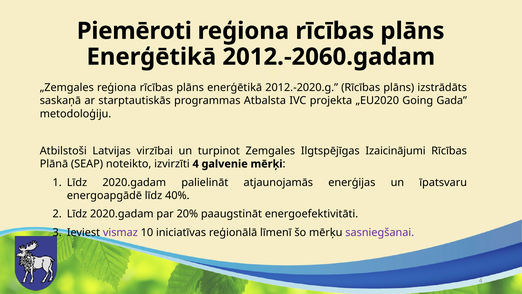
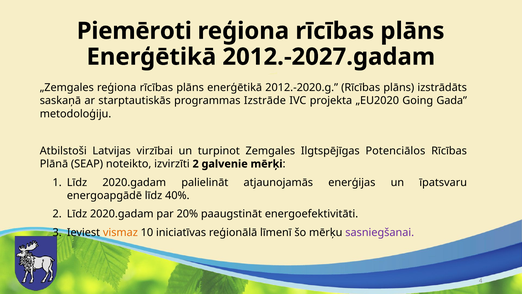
2012.-2060.gadam: 2012.-2060.gadam -> 2012.-2027.gadam (329, 57)
Atbalsta: Atbalsta -> Izstrāde (265, 101)
Izaicinājumi: Izaicinājumi -> Potenciālos (395, 151)
izvirzīti 4: 4 -> 2 (196, 164)
vismaz colour: purple -> orange (120, 232)
